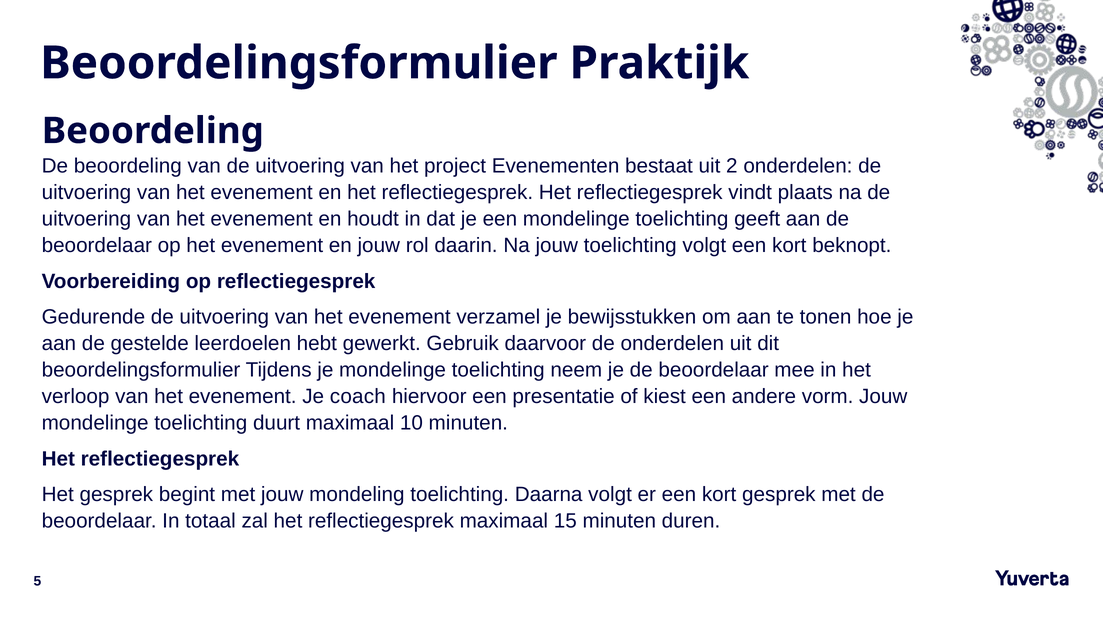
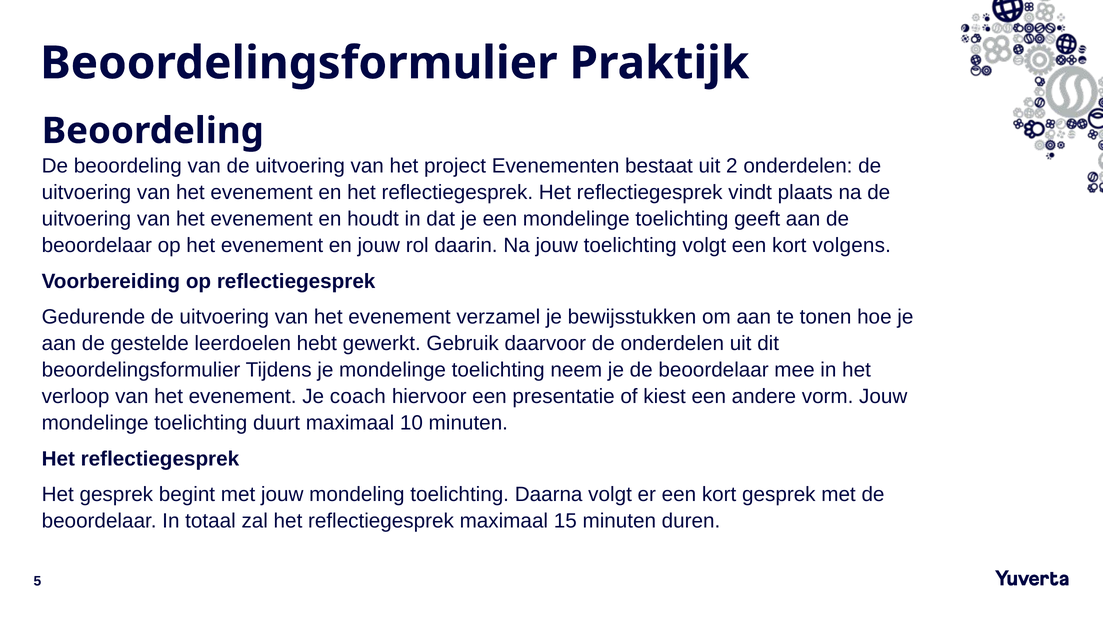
beknopt: beknopt -> volgens (852, 246)
